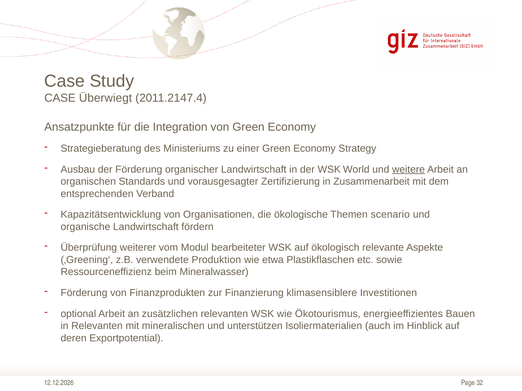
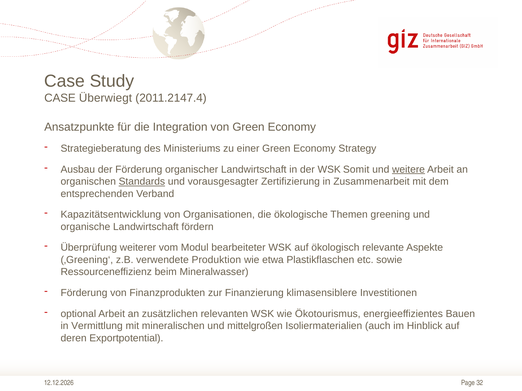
World: World -> Somit (356, 170)
Standards underline: none -> present (142, 182)
scenario: scenario -> greening (390, 215)
in Relevanten: Relevanten -> Vermittlung (97, 326)
unterstützen: unterstützen -> mittelgroßen (255, 326)
